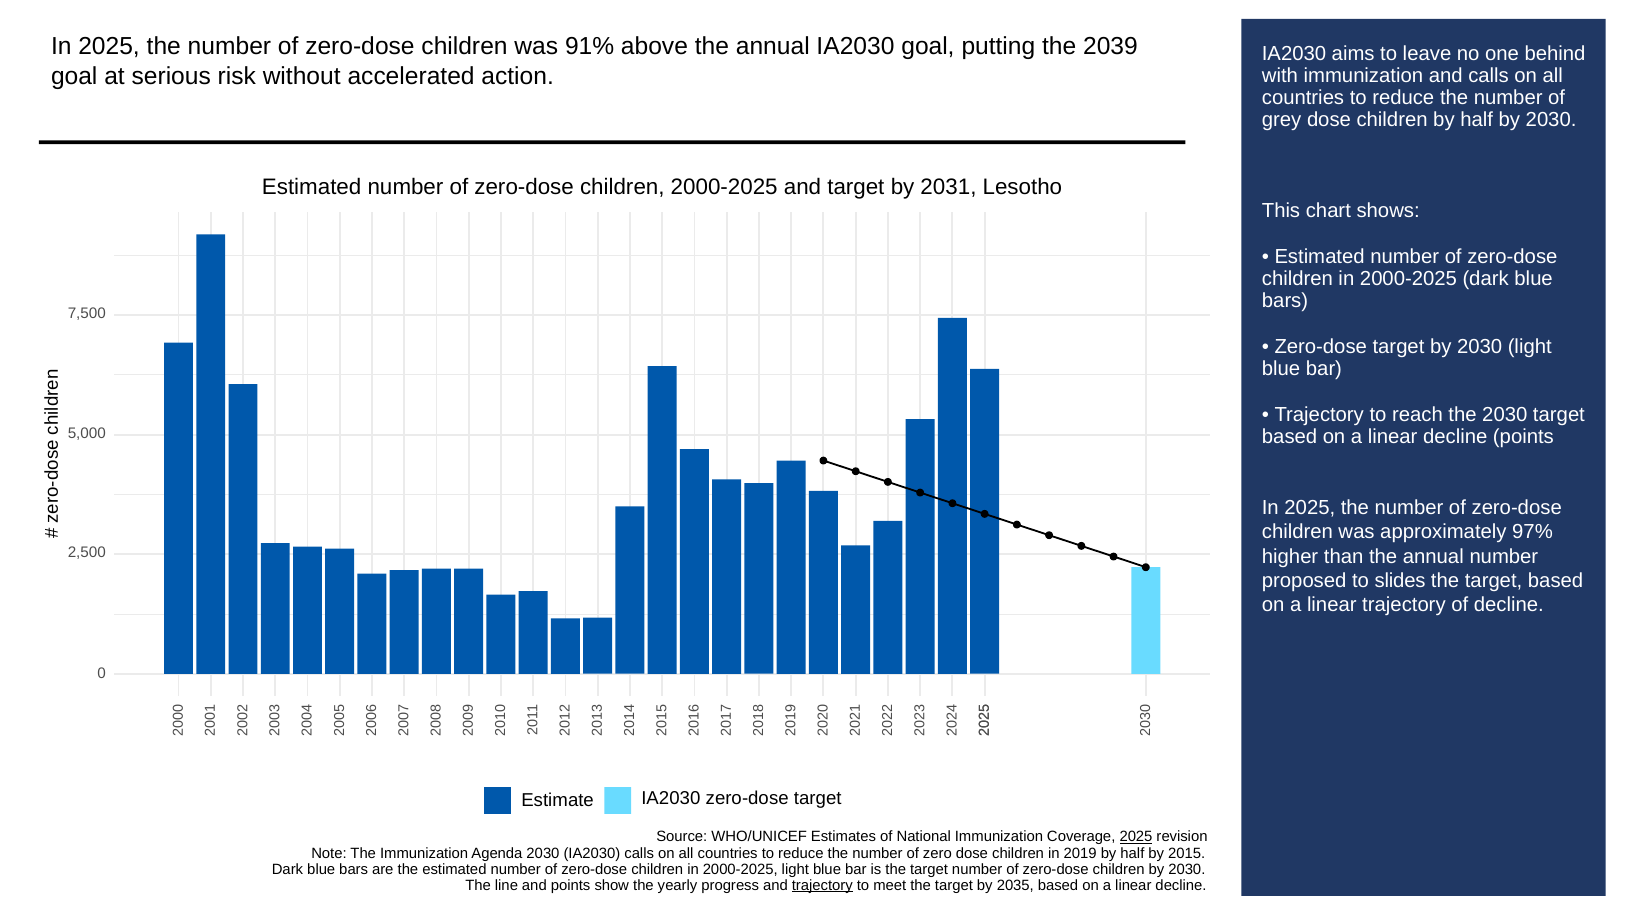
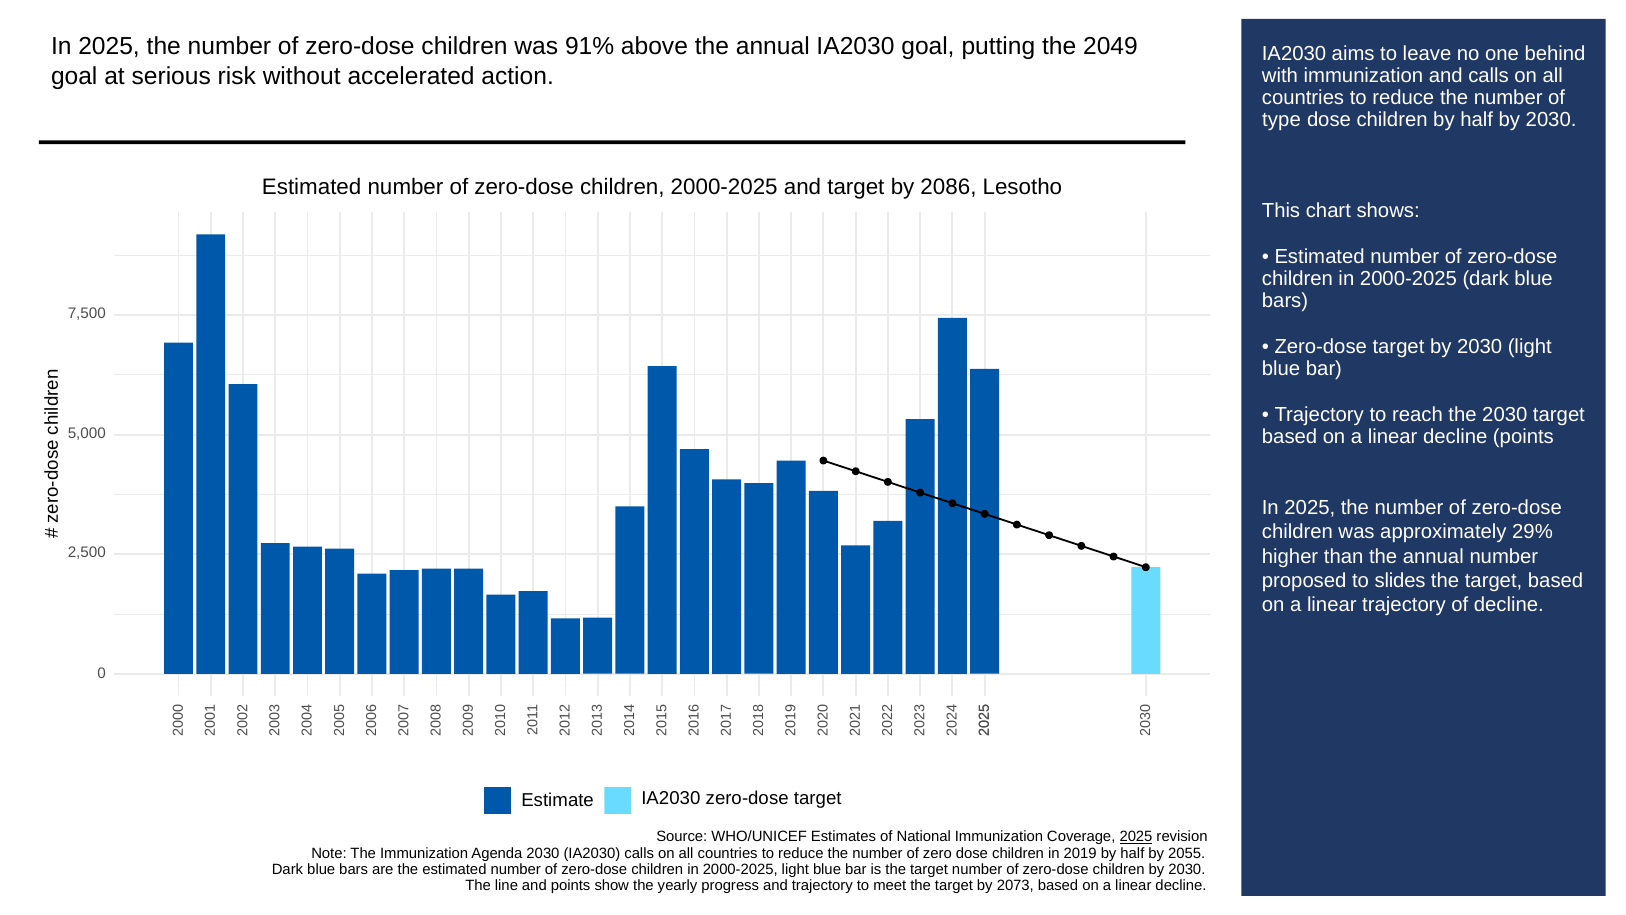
2039: 2039 -> 2049 (1110, 47)
grey: grey -> type (1282, 119)
2031: 2031 -> 2086 (948, 187)
97%: 97% -> 29% (1532, 532)
2015: 2015 -> 2055 (1187, 853)
trajectory underline: present -> none (822, 885)
2035: 2035 -> 2073 (1015, 885)
